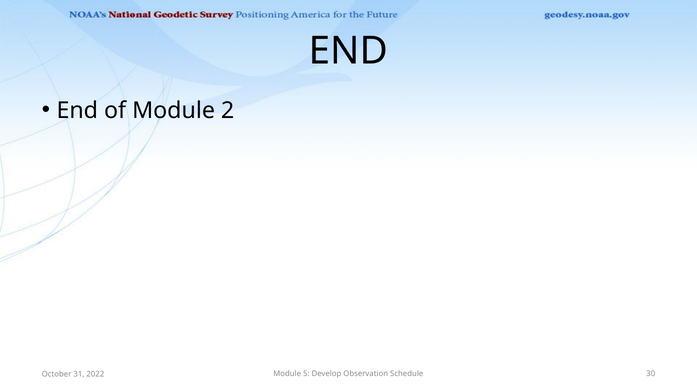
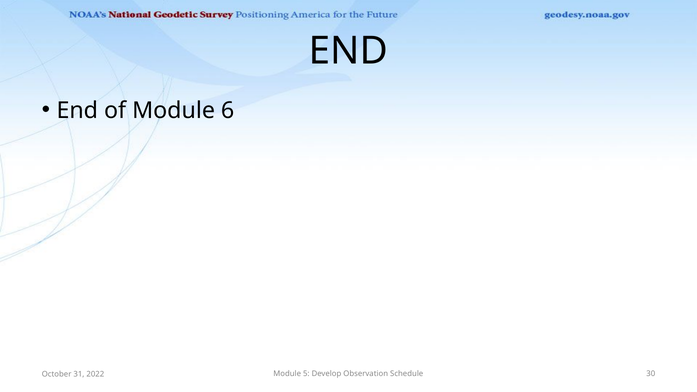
2: 2 -> 6 (228, 111)
